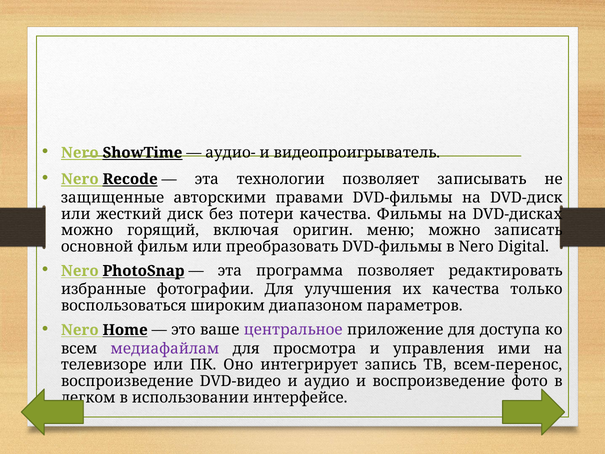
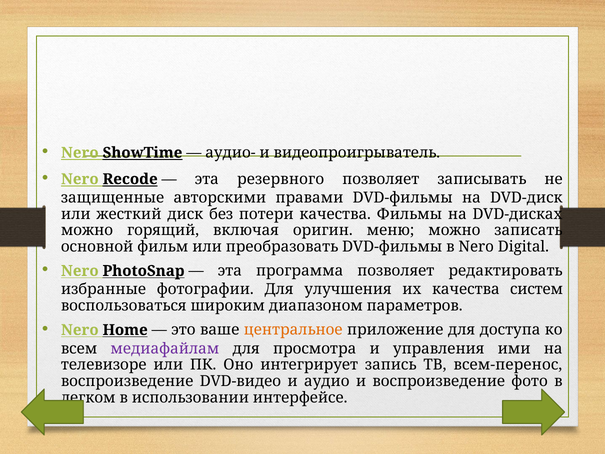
технологии: технологии -> резервного (281, 179)
только: только -> систем (537, 289)
центральное colour: purple -> orange (293, 330)
